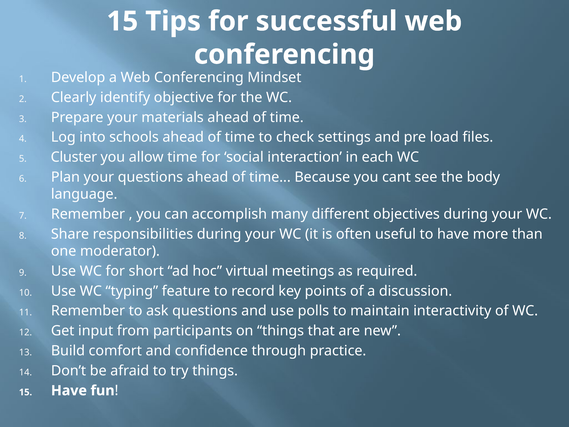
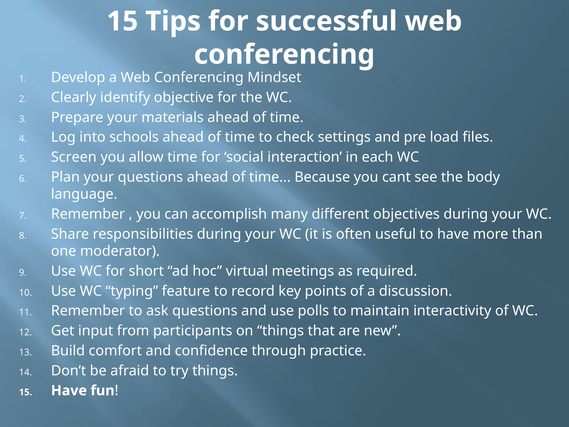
Cluster: Cluster -> Screen (74, 157)
